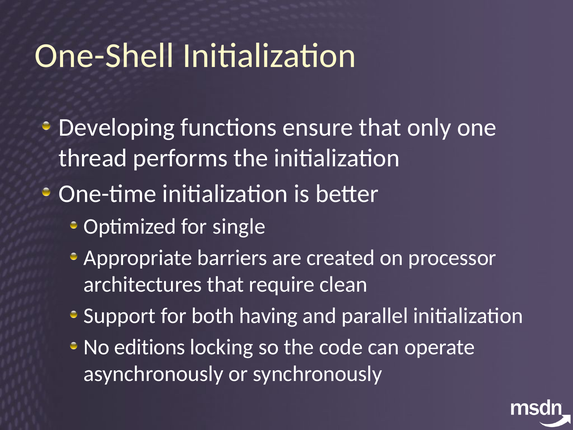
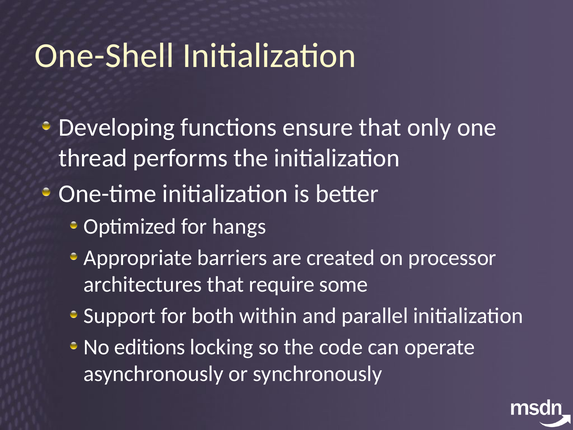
single: single -> hangs (239, 226)
clean: clean -> some (344, 284)
having: having -> within (268, 316)
